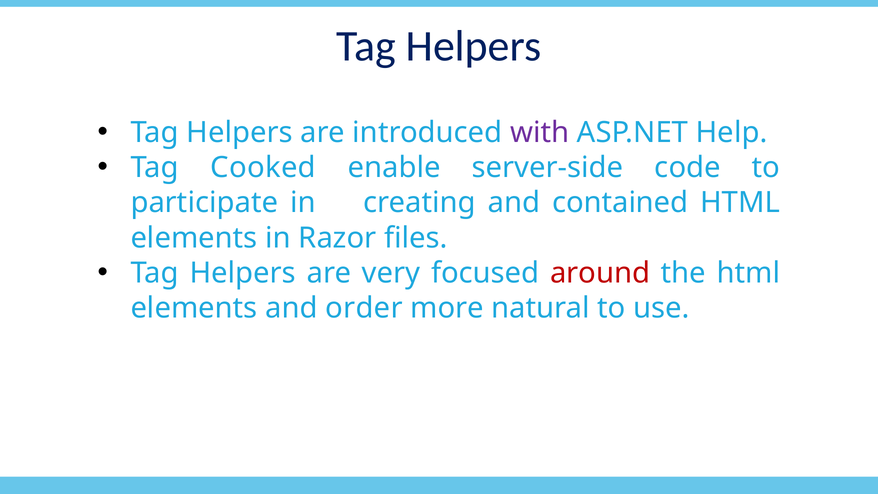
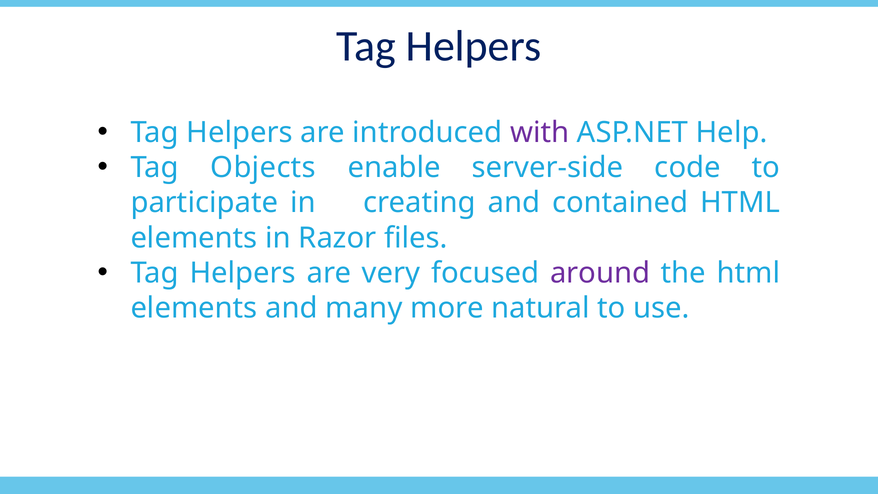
Cooked: Cooked -> Objects (263, 168)
around colour: red -> purple (600, 273)
order: order -> many (364, 308)
